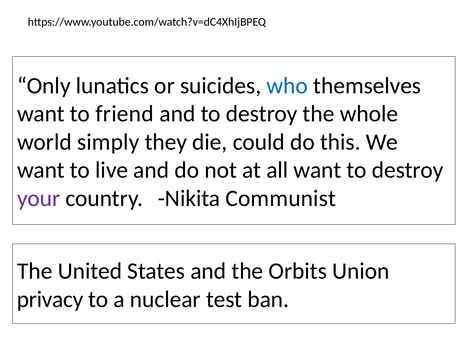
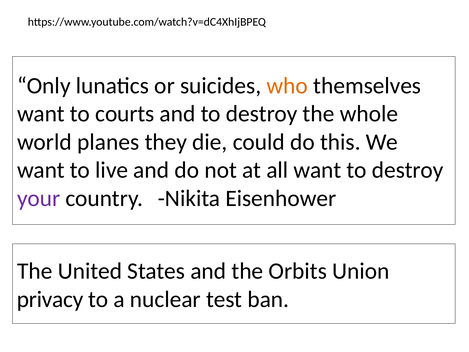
who colour: blue -> orange (287, 86)
friend: friend -> courts (125, 114)
simply: simply -> planes (108, 142)
Communist: Communist -> Eisenhower (281, 198)
